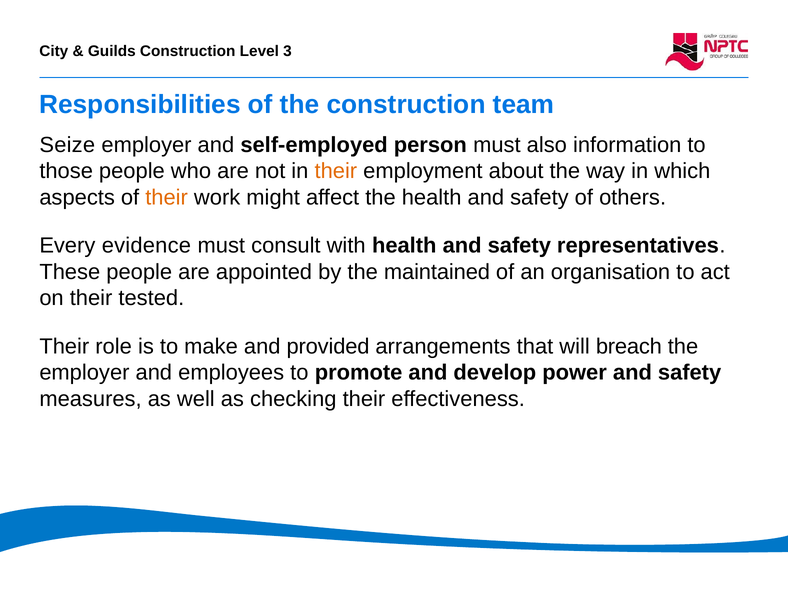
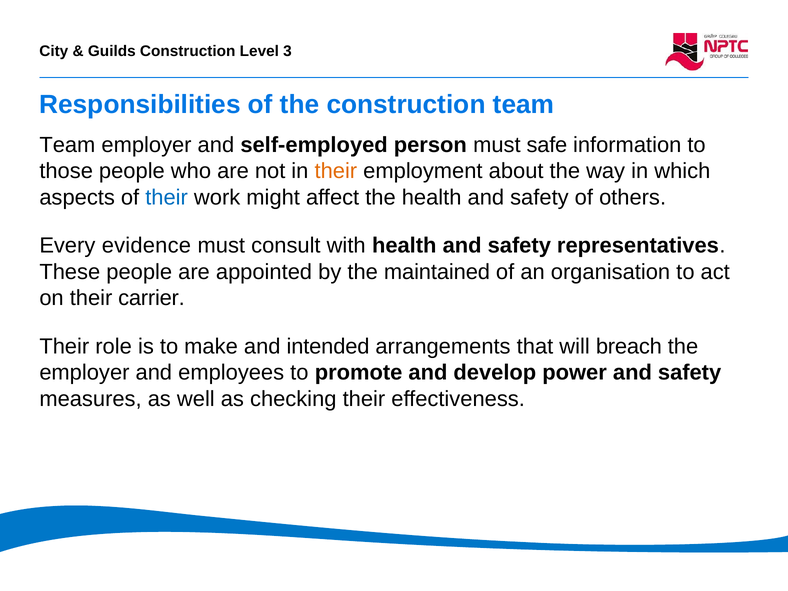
Seize: Seize -> Team (67, 145)
also: also -> safe (547, 145)
their colour: orange -> blue (167, 198)
tested: tested -> carrier (151, 298)
provided: provided -> intended (328, 346)
